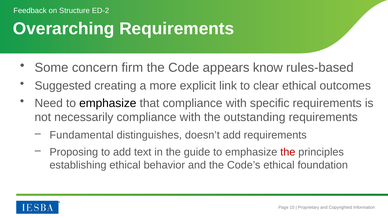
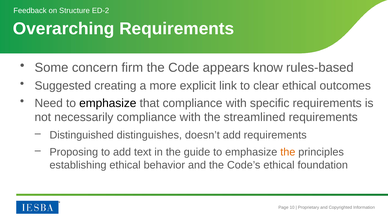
outstanding: outstanding -> streamlined (255, 117)
Fundamental: Fundamental -> Distinguished (82, 135)
the colour: red -> orange (288, 152)
